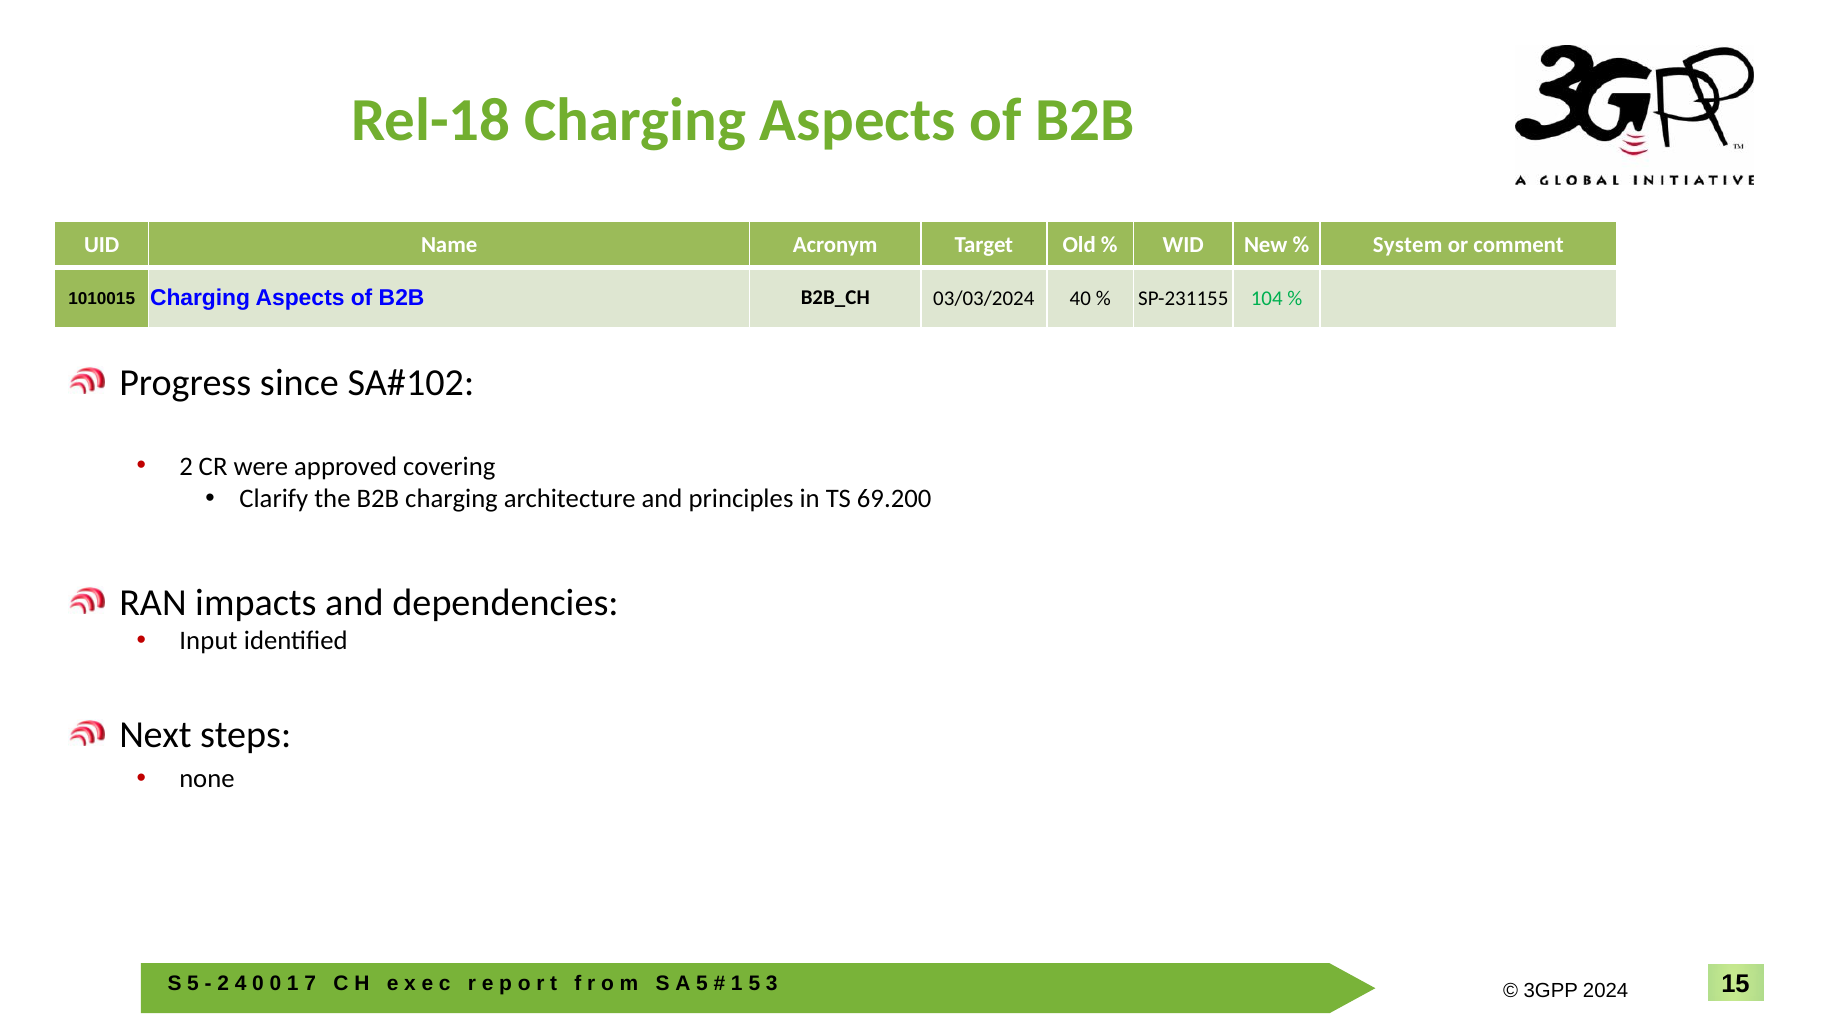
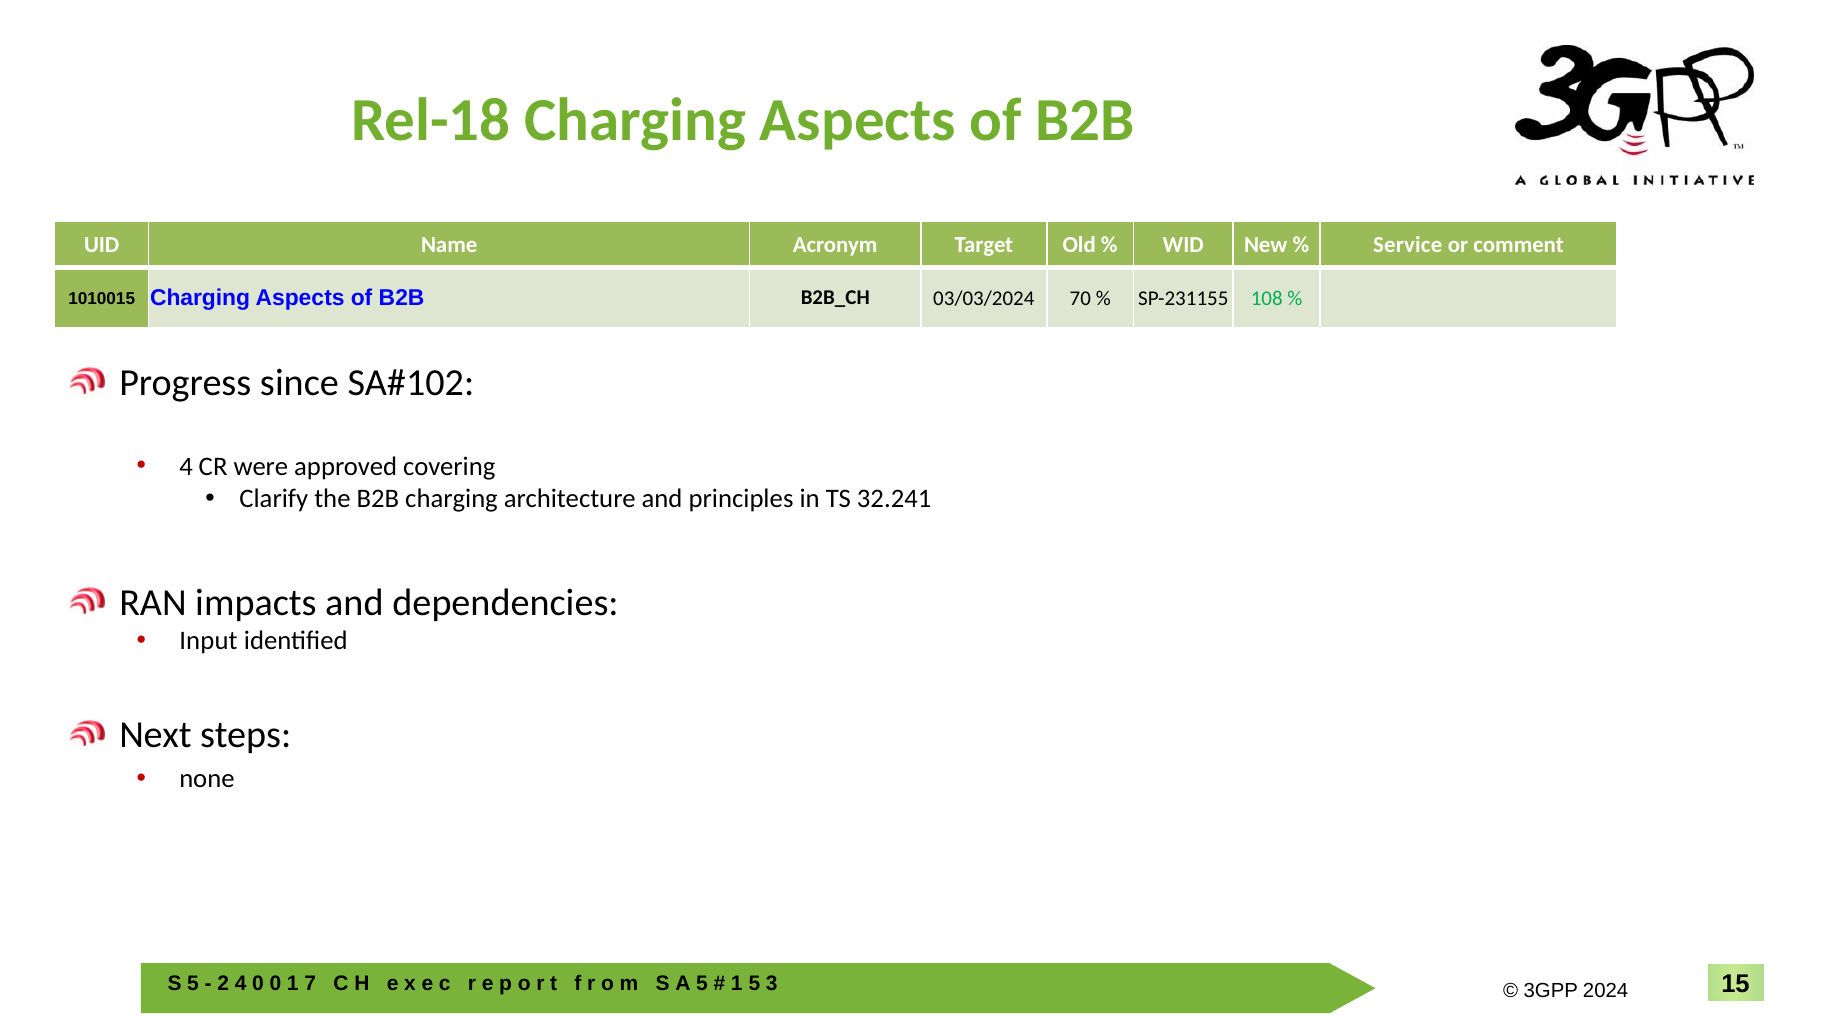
System: System -> Service (1408, 245)
40: 40 -> 70 (1080, 299)
104: 104 -> 108 (1267, 299)
2: 2 -> 4 (186, 466)
69.200: 69.200 -> 32.241 (894, 498)
